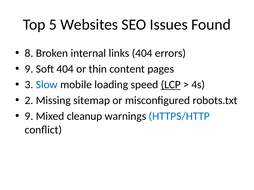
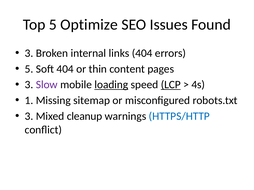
Websites: Websites -> Optimize (89, 25)
8: 8 -> 3 (29, 53)
9: 9 -> 5 (29, 69)
Slow colour: blue -> purple (47, 85)
loading underline: none -> present (111, 85)
2: 2 -> 1 (29, 101)
9: 9 -> 3 (29, 117)
